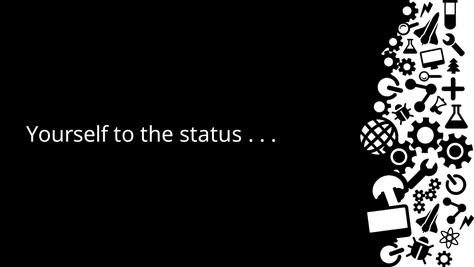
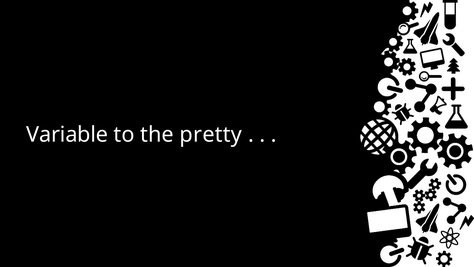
Yourself: Yourself -> Variable (67, 134)
status: status -> pretty (211, 134)
